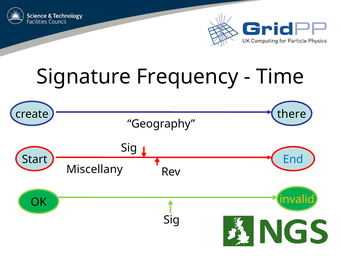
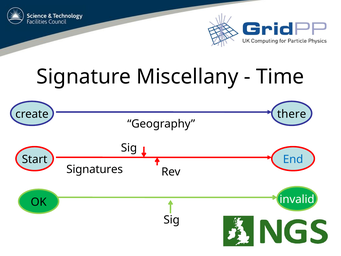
Frequency: Frequency -> Miscellany (187, 77)
Miscellany: Miscellany -> Signatures (95, 169)
invalid colour: yellow -> white (297, 199)
